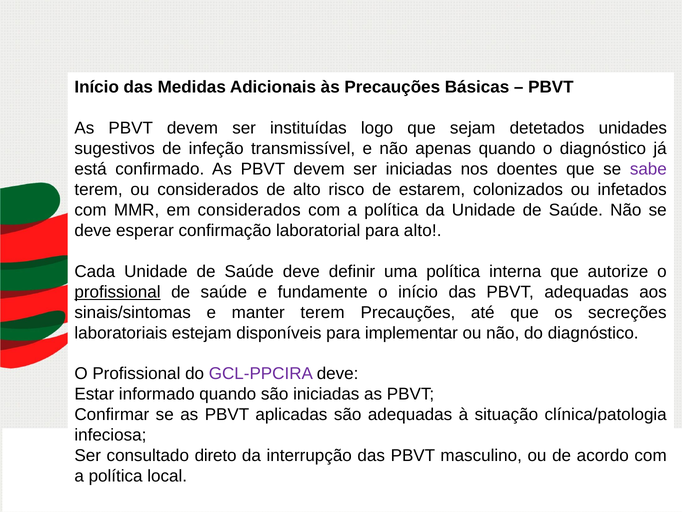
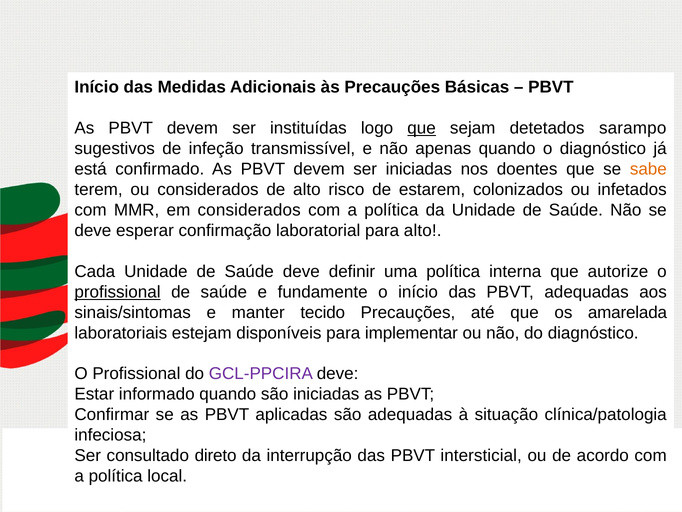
que underline: none -> present (422, 128)
unidades: unidades -> sarampo (633, 128)
sabe colour: purple -> orange (648, 169)
manter terem: terem -> tecido (323, 312)
secreções: secreções -> amarelada (627, 312)
masculino: masculino -> intersticial (481, 455)
